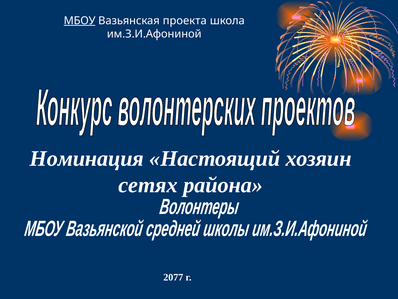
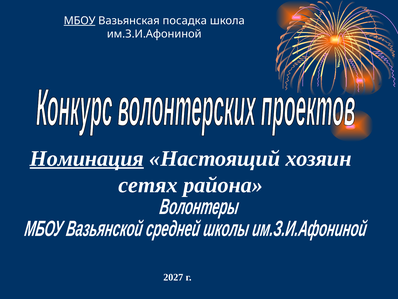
проекта: проекта -> посадка (185, 21)
Номинация underline: none -> present (87, 158)
2077: 2077 -> 2027 (173, 277)
